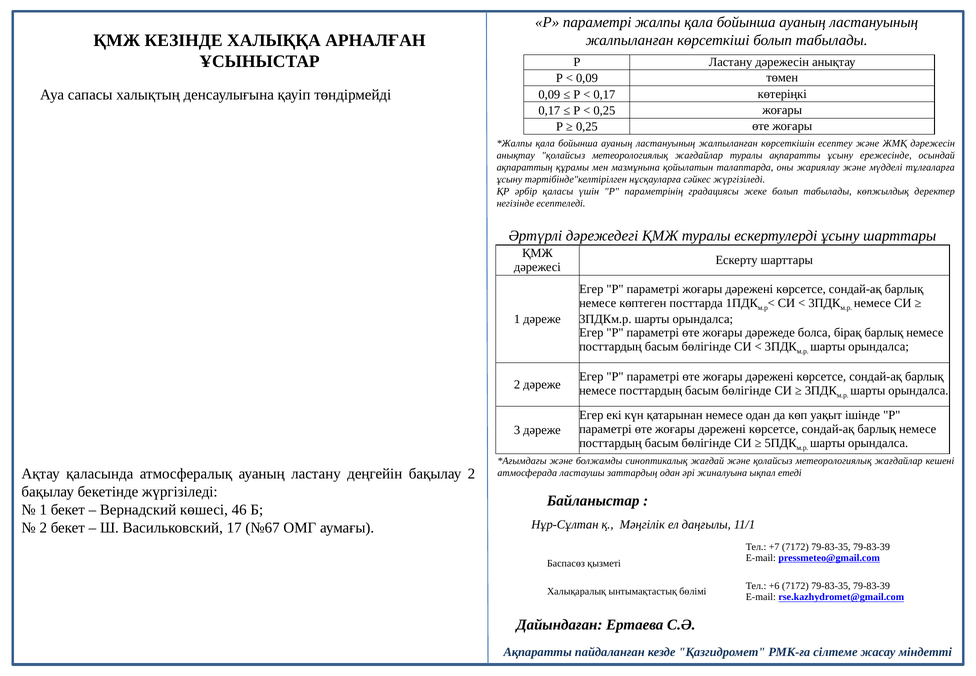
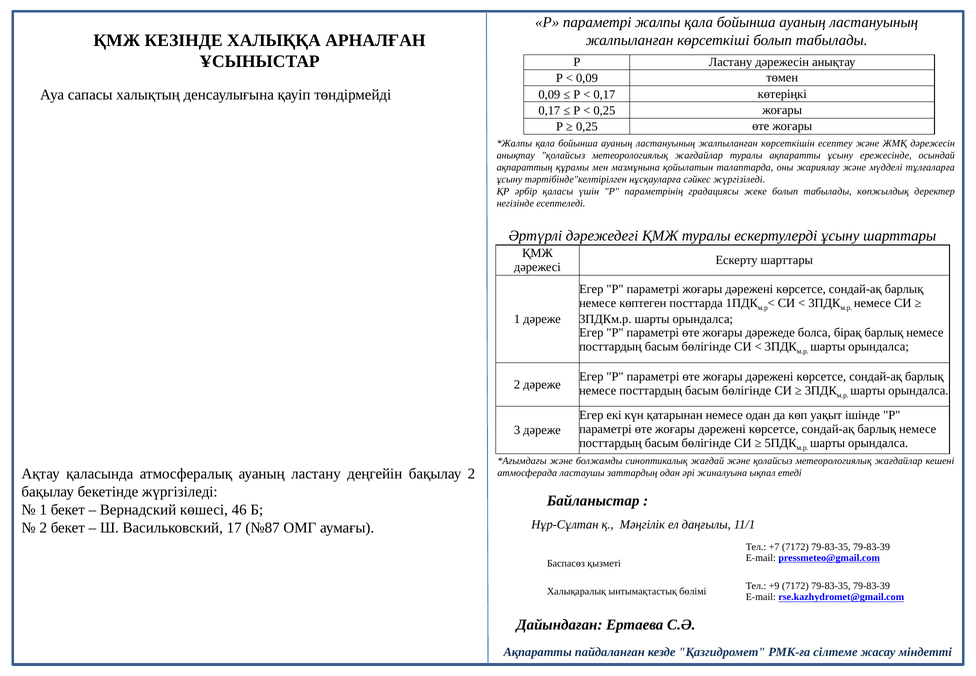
№67: №67 -> №87 (263, 528)
+6: +6 -> +9 (774, 586)
